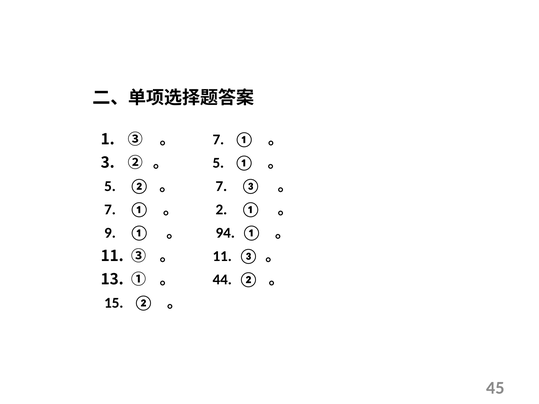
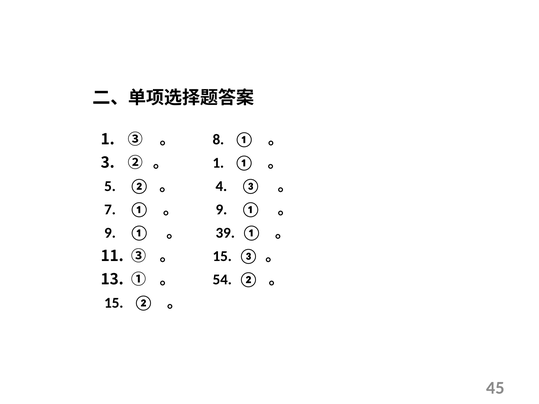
7: 7 -> 8 (218, 140)
5: 5 -> 1 (218, 163)
7: 7 -> 4 (221, 186)
2: 2 -> 9 (221, 210)
94: 94 -> 39 (225, 233)
11: 11 -> 15 (222, 256)
44: 44 -> 54 (222, 280)
